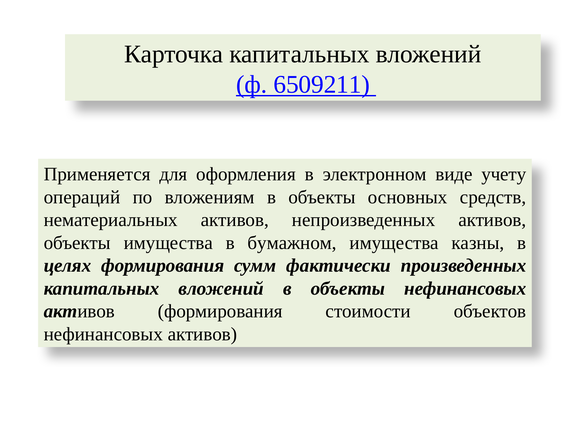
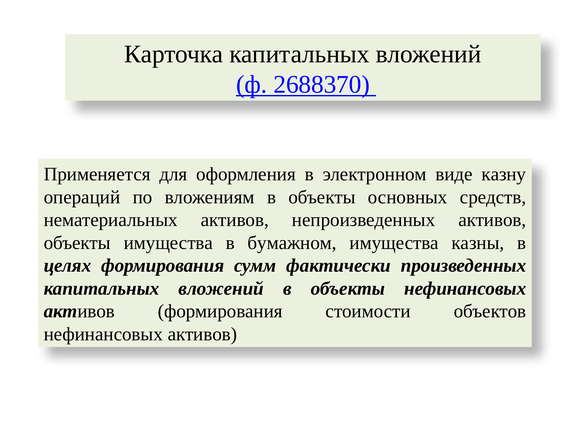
6509211: 6509211 -> 2688370 (322, 84)
учету: учету -> казну (504, 174)
